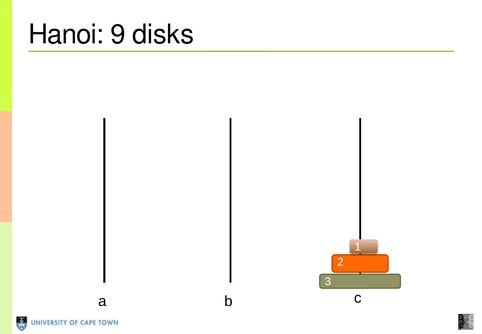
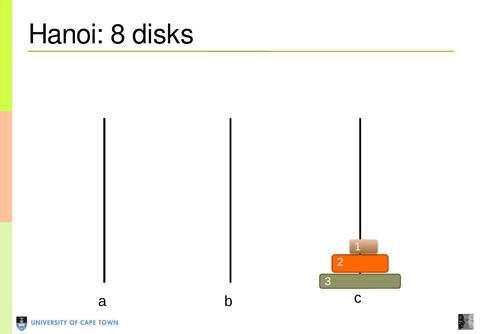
9: 9 -> 8 (118, 35)
